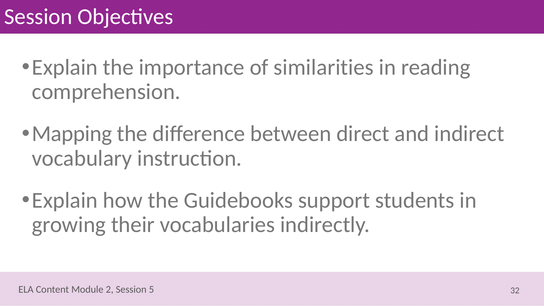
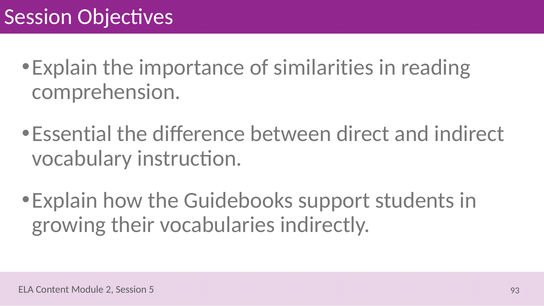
Mapping: Mapping -> Essential (72, 134)
32: 32 -> 93 (515, 290)
